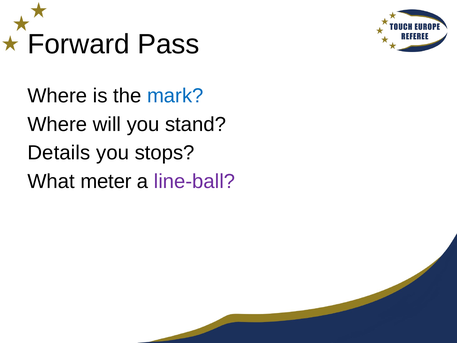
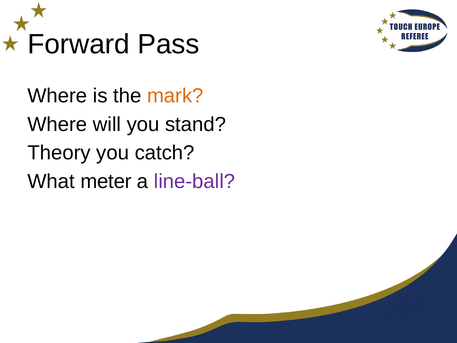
mark colour: blue -> orange (175, 96)
Details: Details -> Theory (59, 153)
stops: stops -> catch (165, 153)
